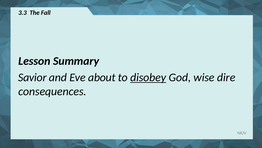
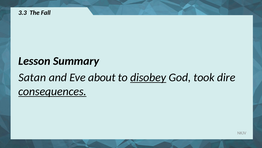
Savior: Savior -> Satan (32, 77)
wise: wise -> took (204, 77)
consequences underline: none -> present (52, 91)
